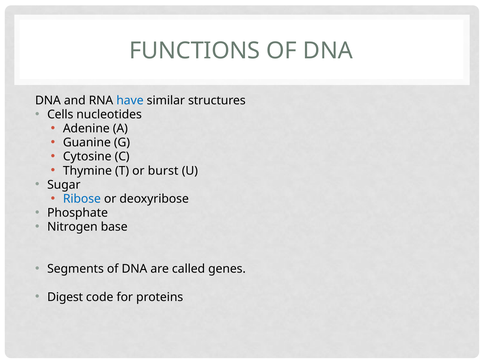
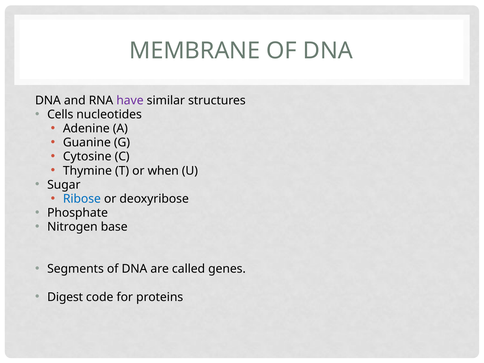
FUNCTIONS: FUNCTIONS -> MEMBRANE (195, 51)
have colour: blue -> purple (130, 100)
burst: burst -> when (163, 171)
